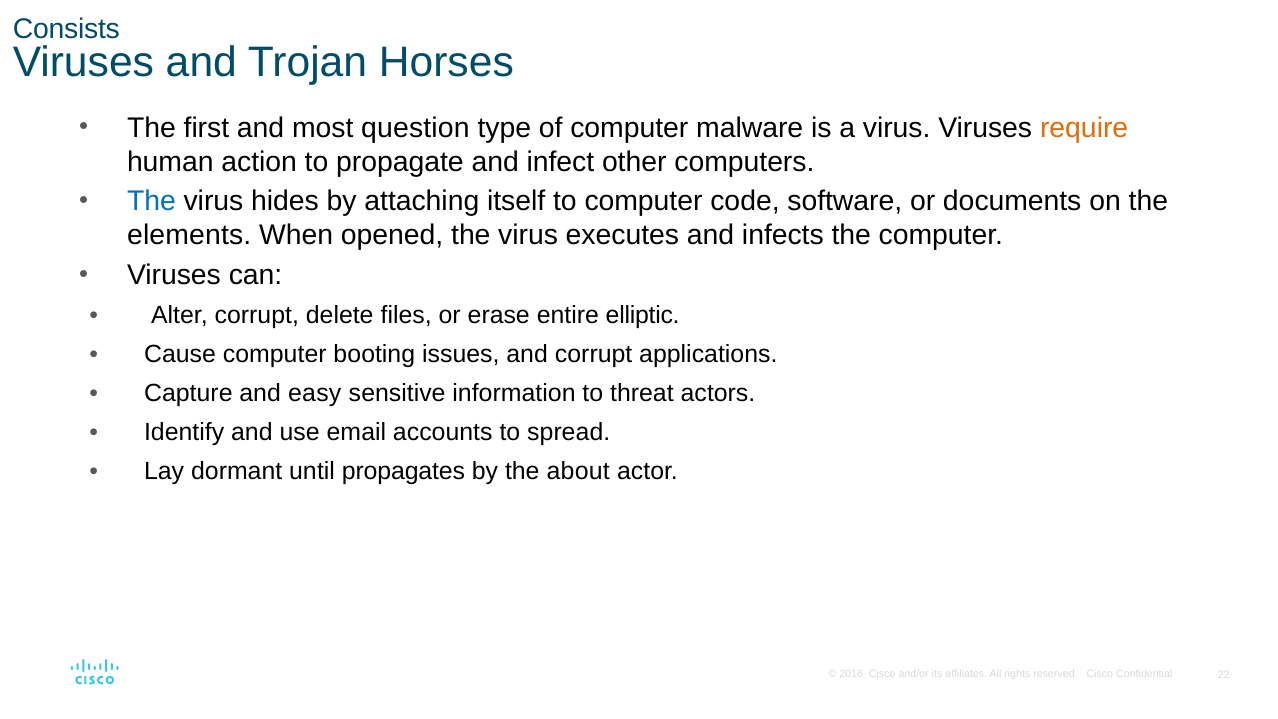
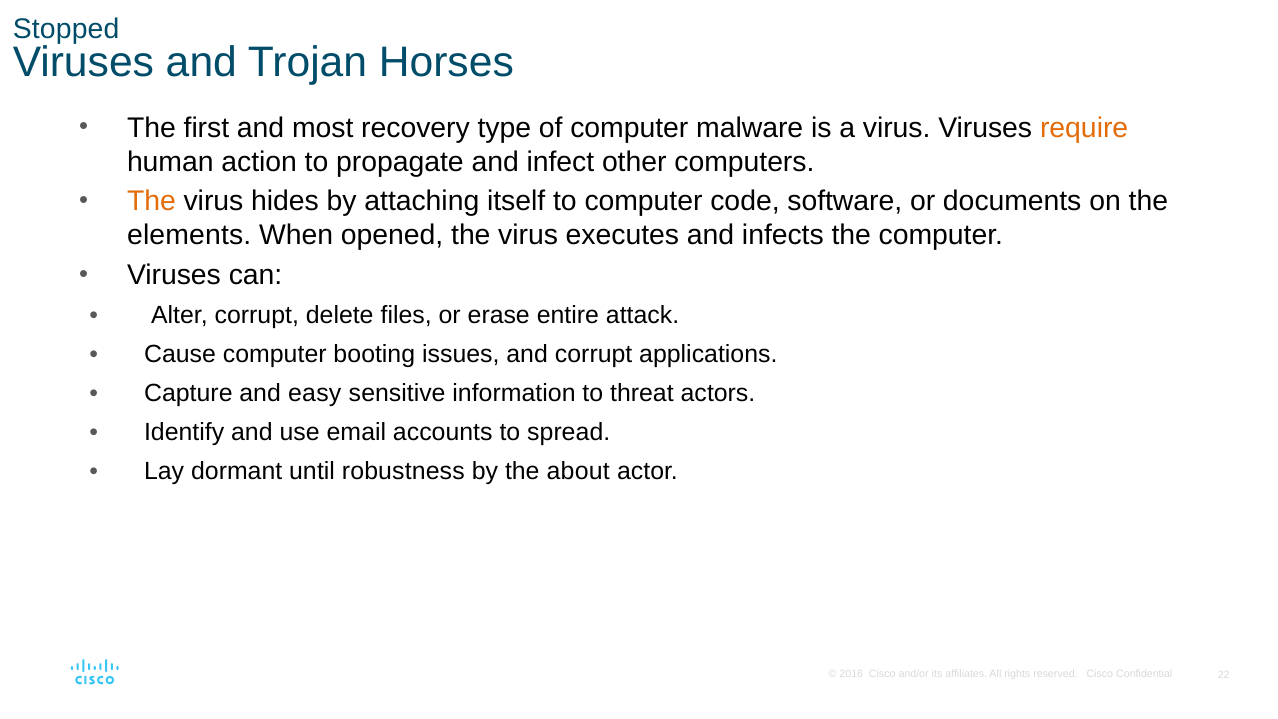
Consists: Consists -> Stopped (66, 29)
question: question -> recovery (416, 128)
The colour: blue -> orange (151, 202)
elliptic: elliptic -> attack (643, 316)
propagates: propagates -> robustness (403, 472)
